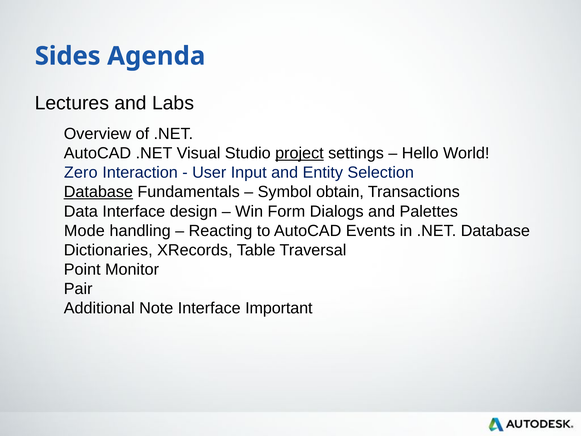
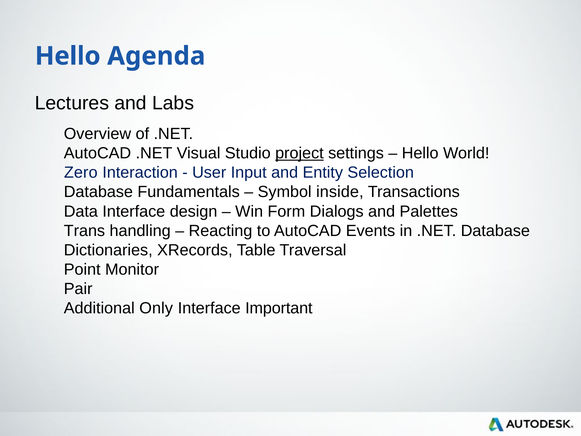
Sides: Sides -> Hello (68, 56)
Database underline: present -> none (98, 192)
obtain: obtain -> inside (340, 192)
Mode: Mode -> Trans (84, 231)
Note: Note -> Only (156, 308)
